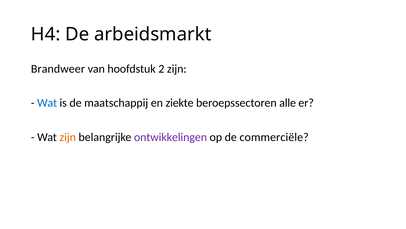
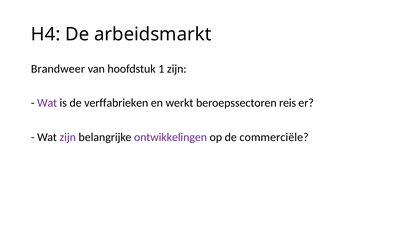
2: 2 -> 1 (161, 69)
Wat colour: blue -> purple (47, 103)
maatschappij: maatschappij -> verffabrieken (116, 103)
ziekte: ziekte -> werkt (180, 103)
alle: alle -> reis (288, 103)
zijn colour: orange -> purple (68, 137)
